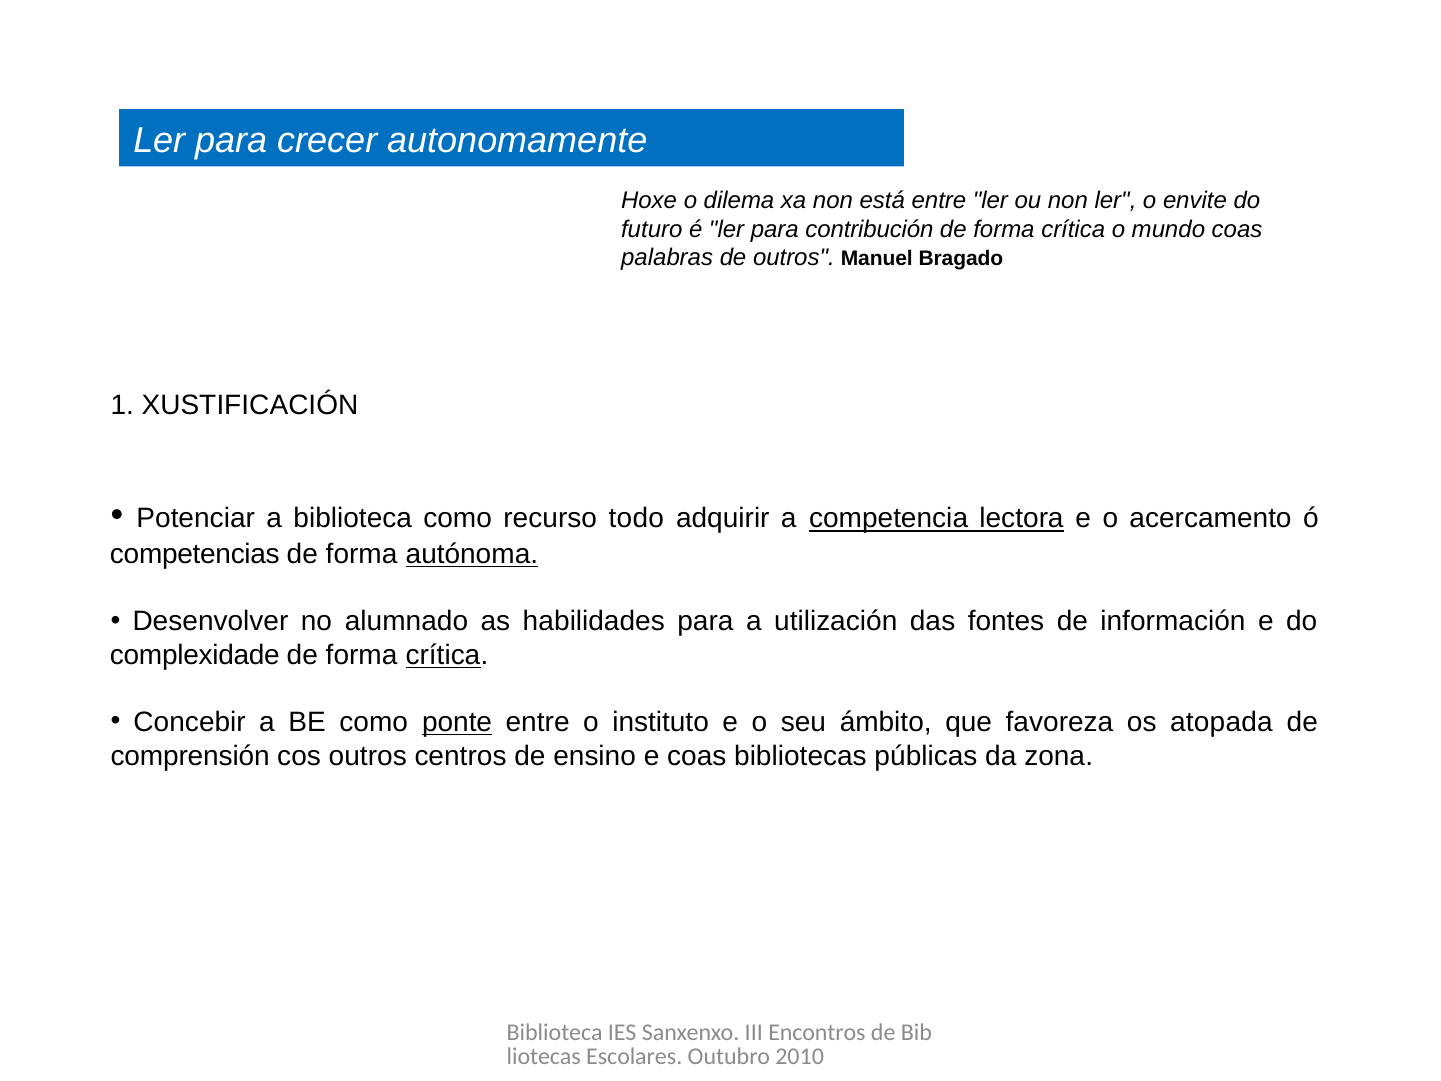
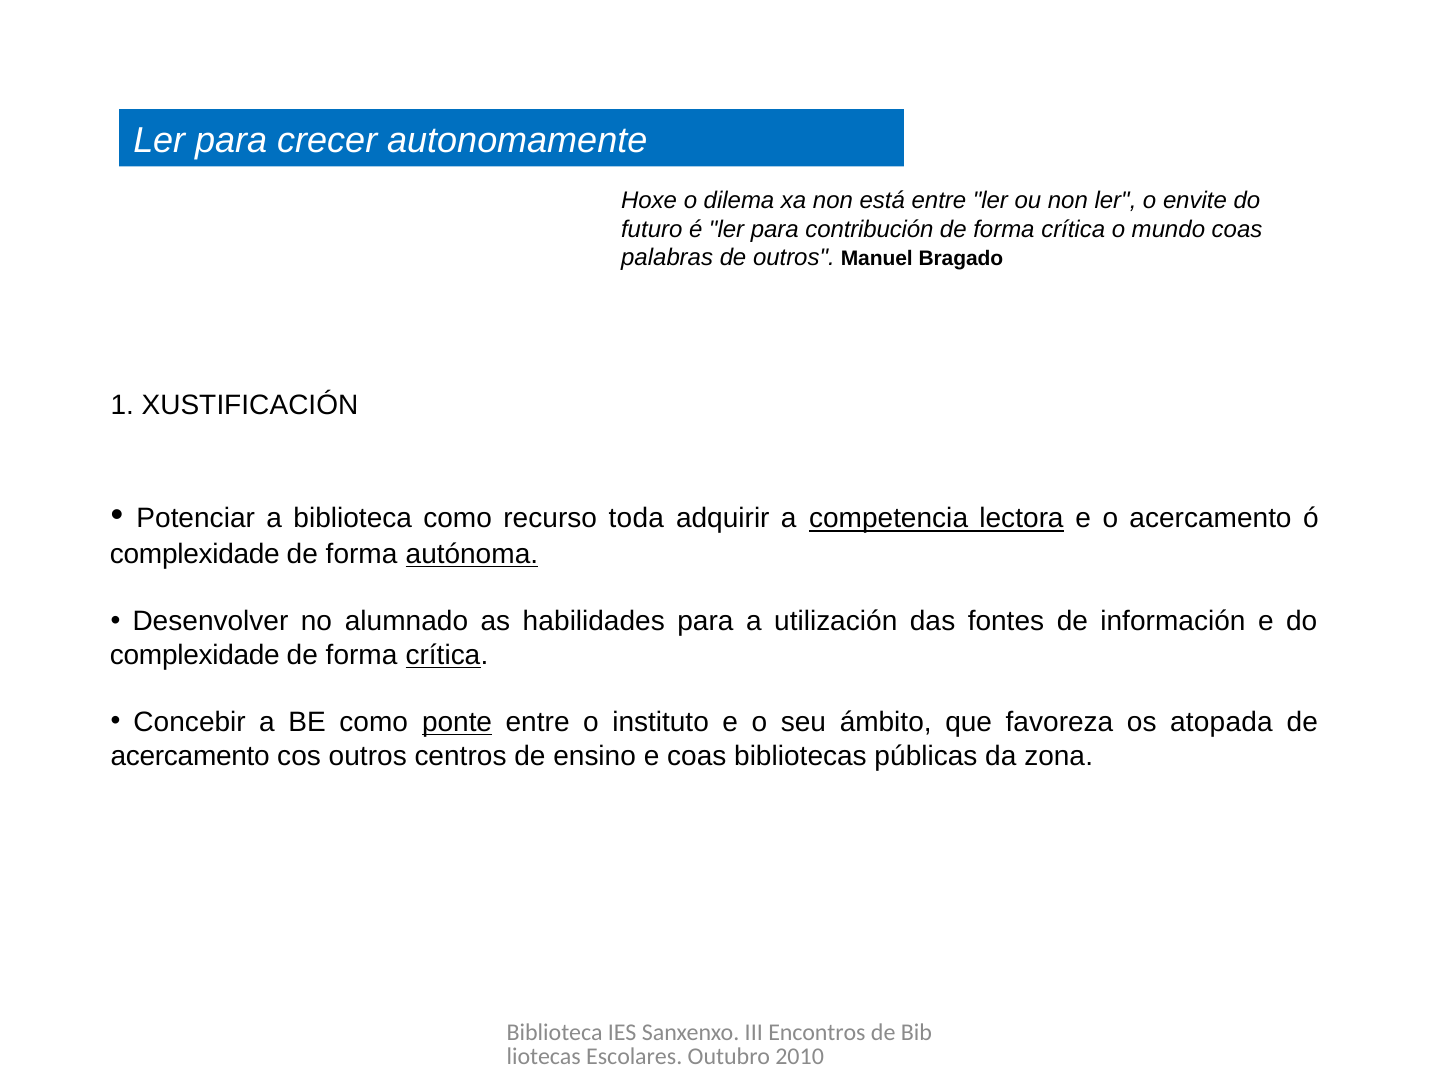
todo: todo -> toda (636, 519)
competencias: competencias -> complexidade (195, 554)
comprensión: comprensión -> acercamento (190, 756)
